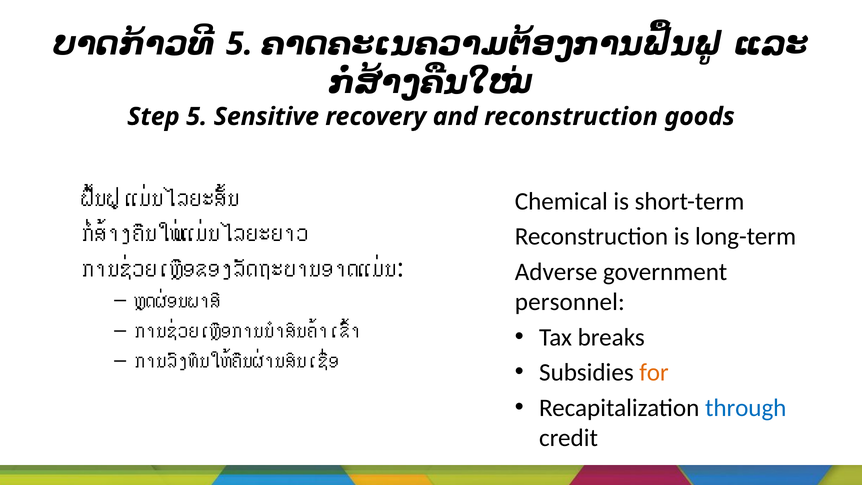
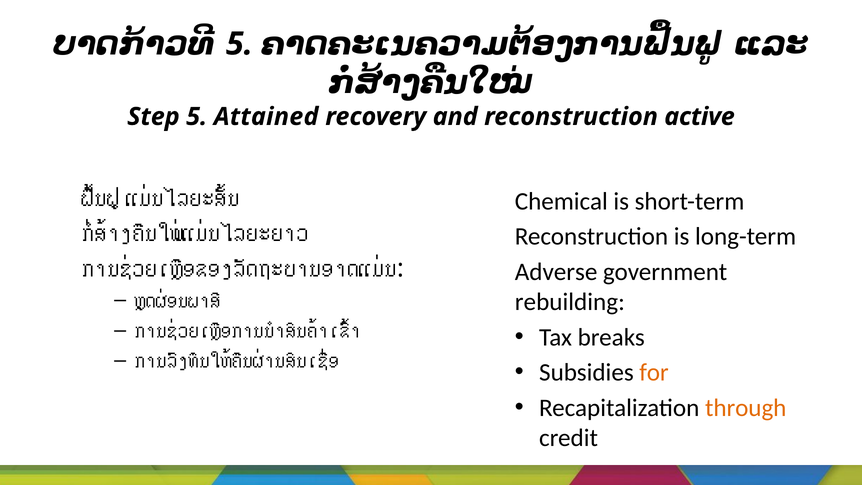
Sensitive: Sensitive -> Attained (266, 117)
goods: goods -> active (700, 117)
personnel: personnel -> rebuilding (570, 302)
through colour: blue -> orange (746, 408)
